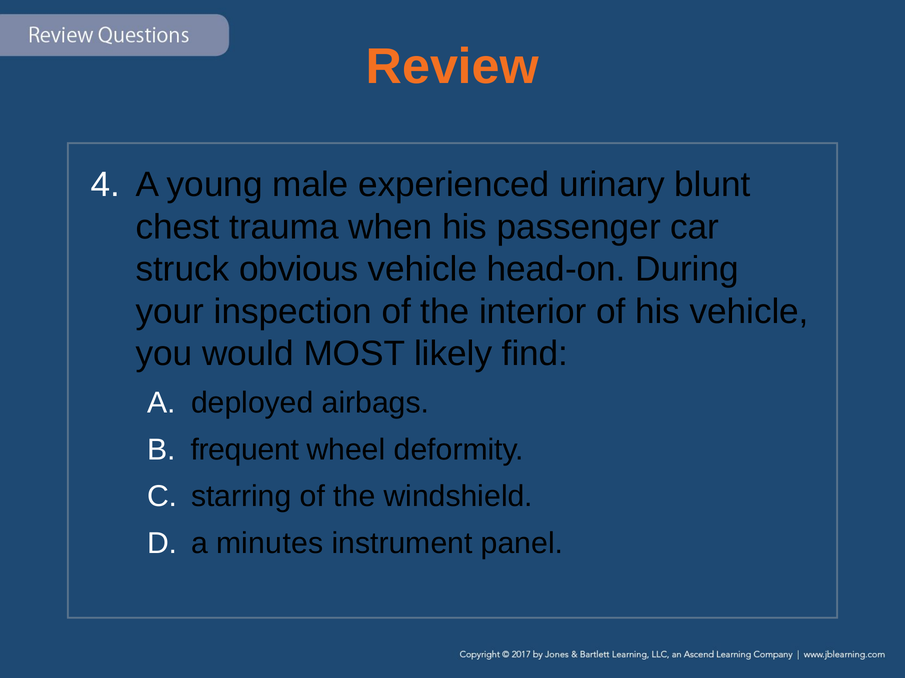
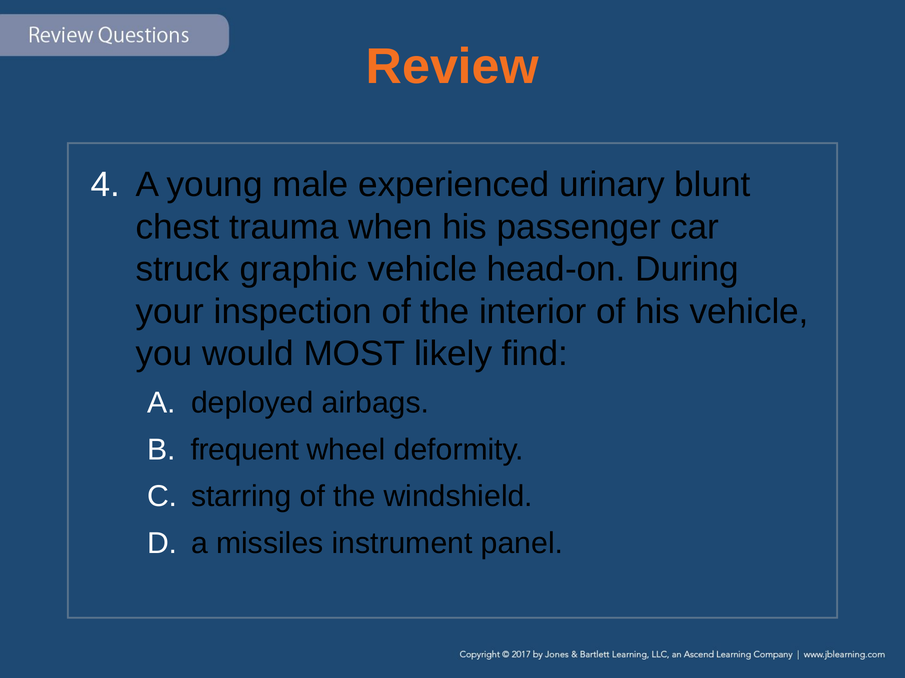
obvious: obvious -> graphic (298, 270)
minutes: minutes -> missiles (270, 544)
